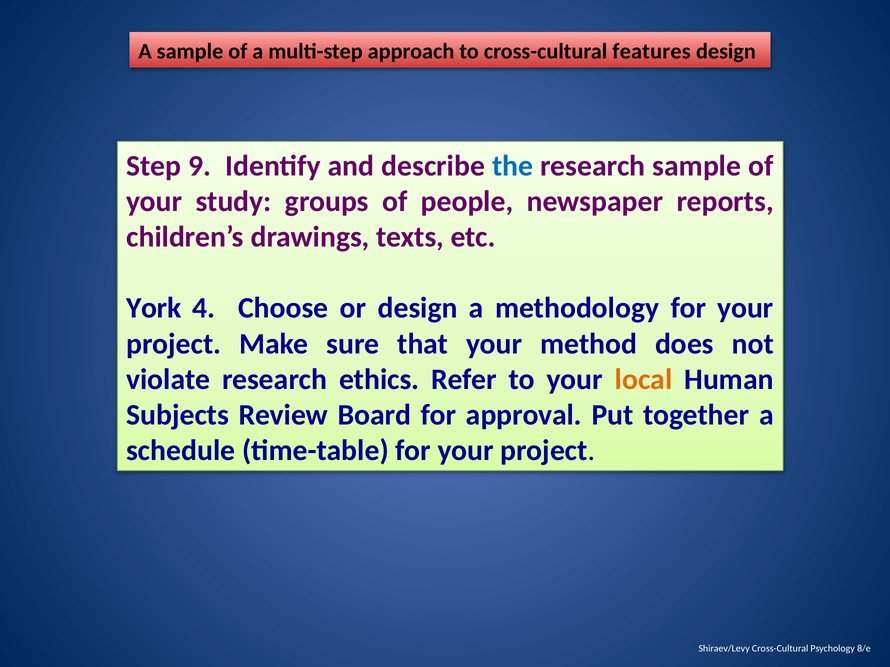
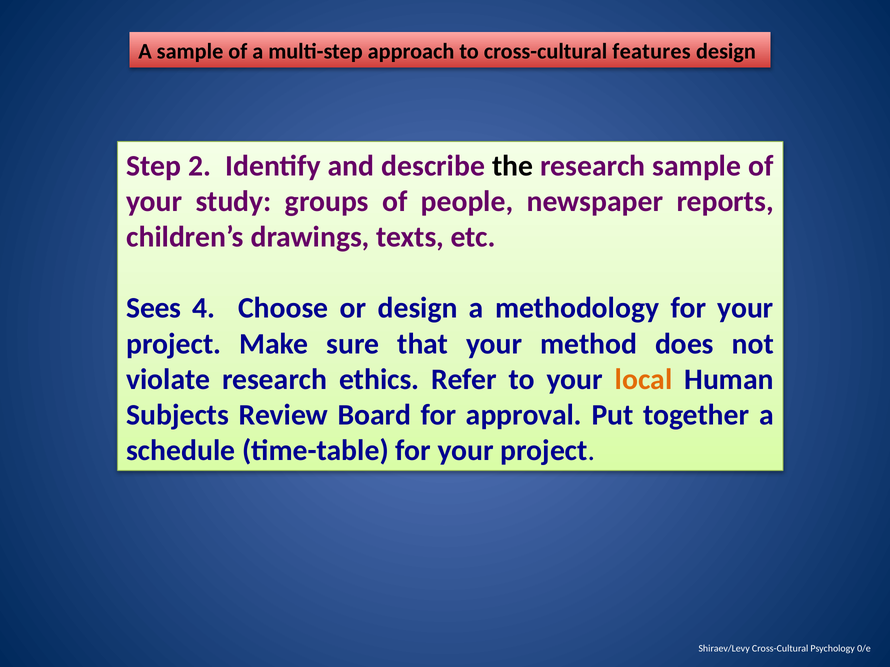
9: 9 -> 2 (200, 166)
the colour: blue -> black (513, 166)
York: York -> Sees (154, 308)
8/e: 8/e -> 0/e (864, 649)
